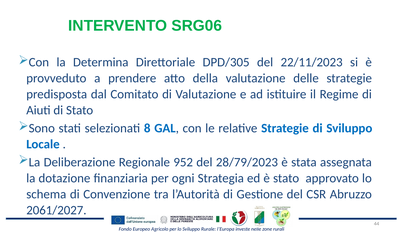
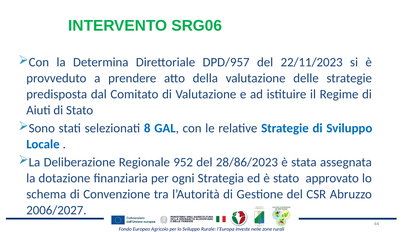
DPD/305: DPD/305 -> DPD/957 (226, 62)
28/79/2023: 28/79/2023 -> 28/86/2023 (247, 162)
2061/2027: 2061/2027 -> 2006/2027 (56, 210)
